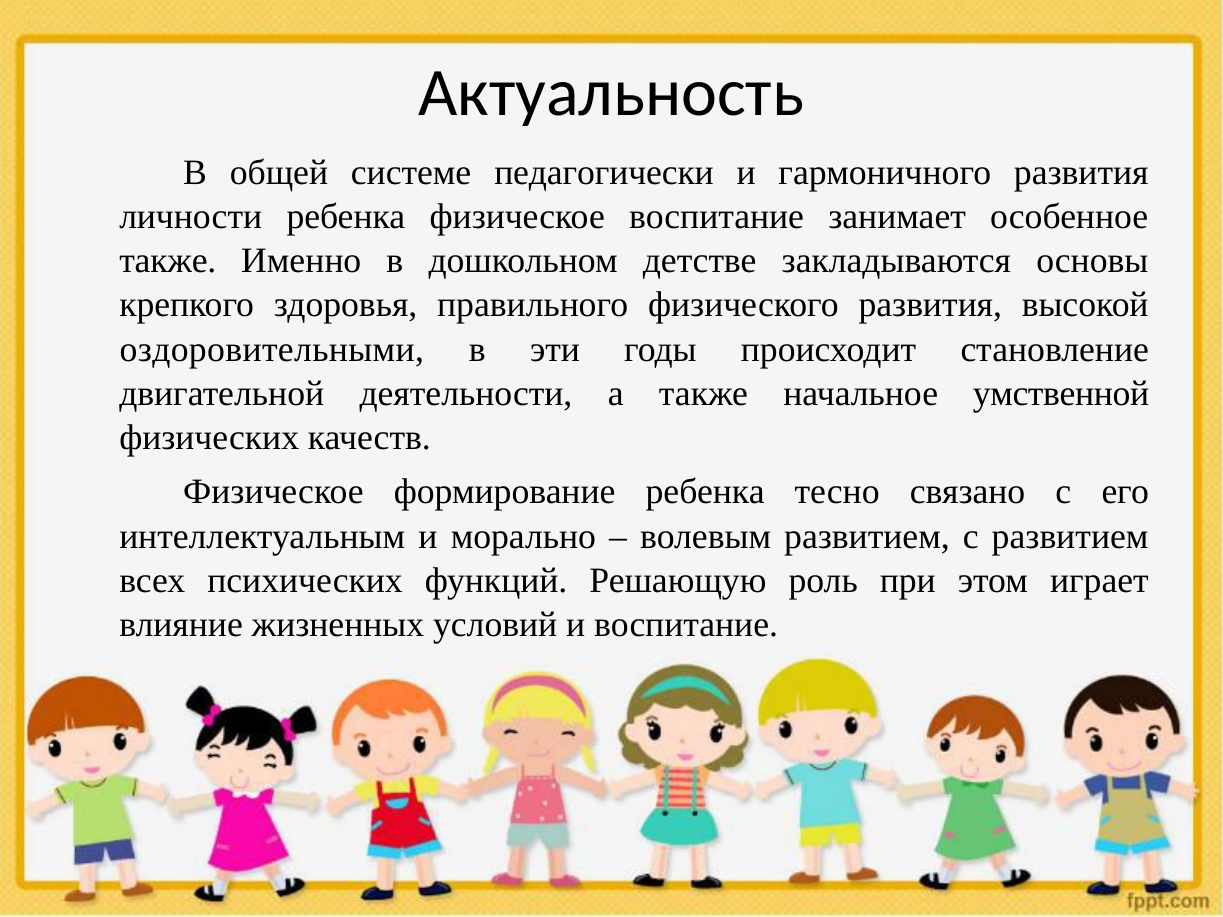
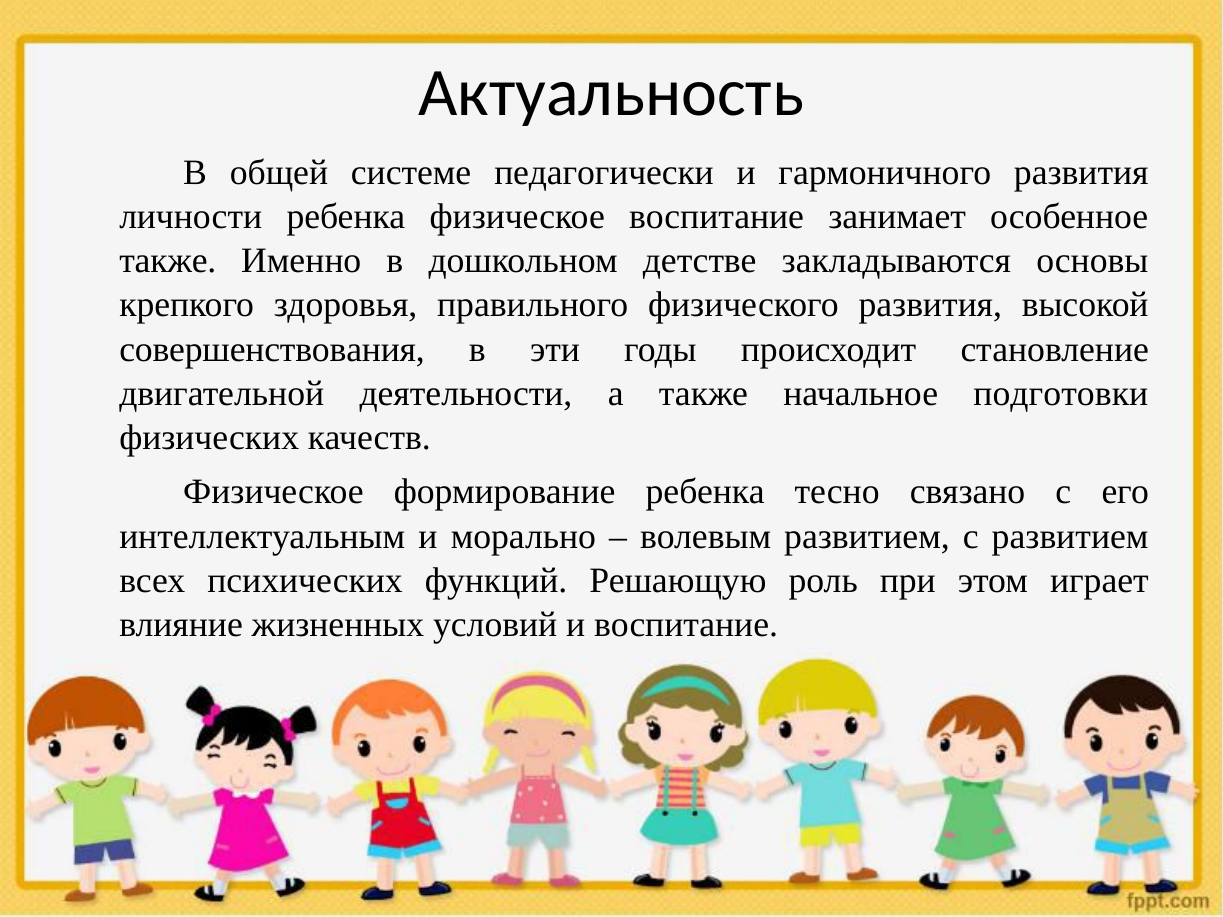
оздоровительными: оздоровительными -> совершенствования (272, 349)
умственной: умственной -> подготовки (1061, 394)
